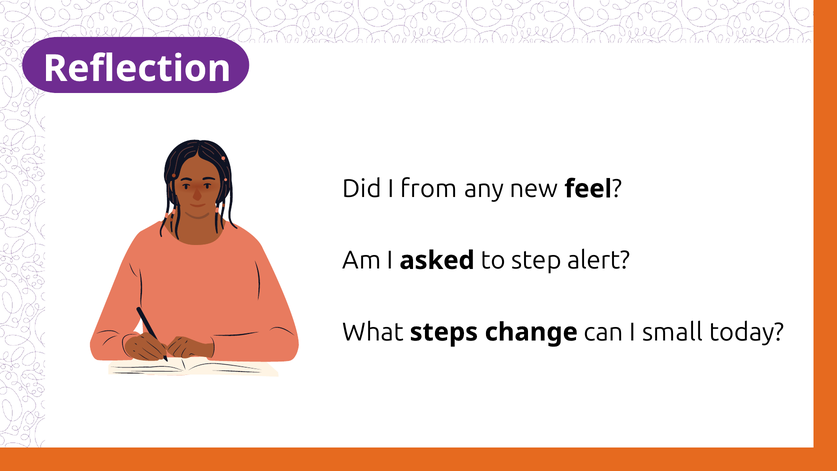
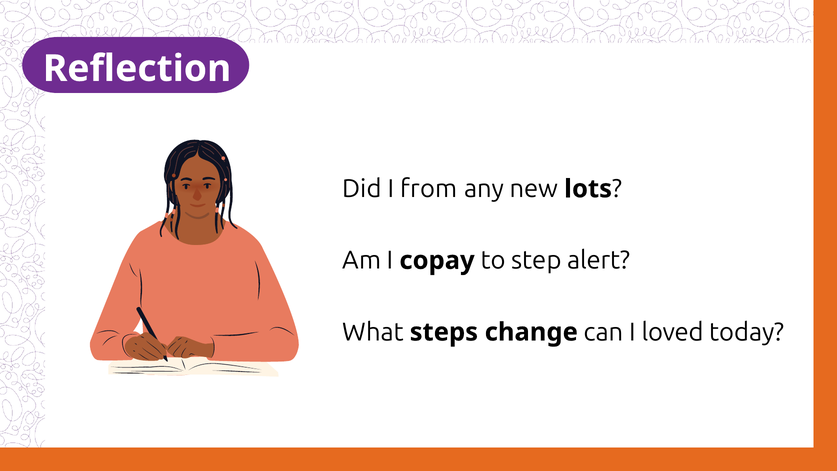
feel: feel -> lots (588, 189)
asked: asked -> copay (437, 260)
small: small -> loved (673, 332)
